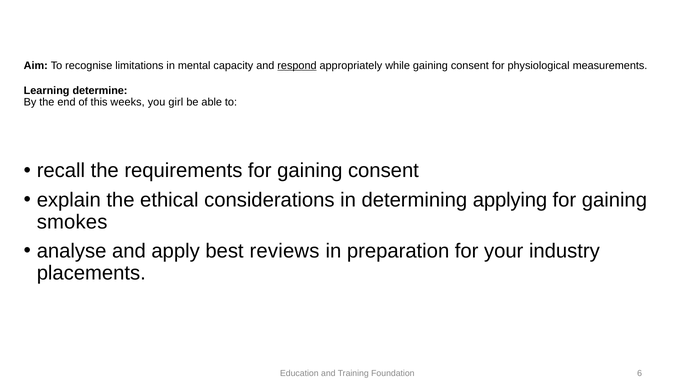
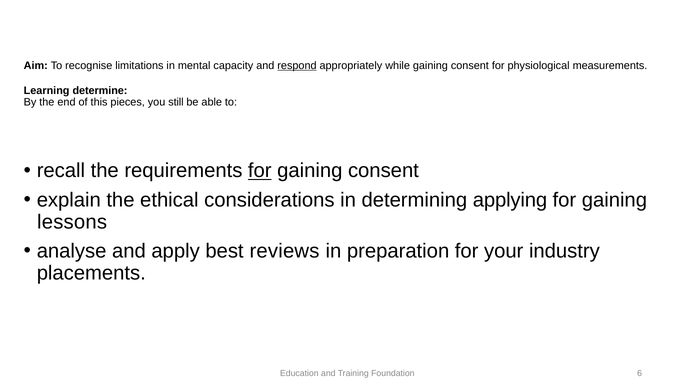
weeks: weeks -> pieces (128, 102)
girl: girl -> still (176, 102)
for underline: none -> present (260, 171)
smokes: smokes -> lessons (72, 222)
